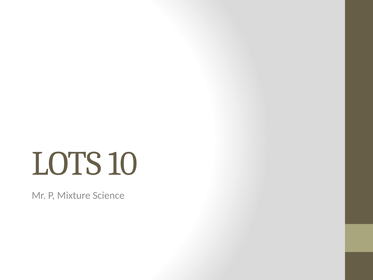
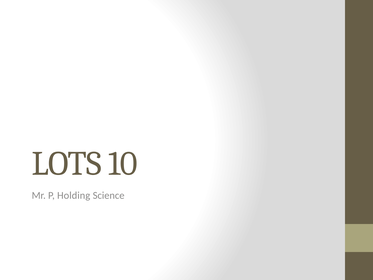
Mixture: Mixture -> Holding (74, 195)
